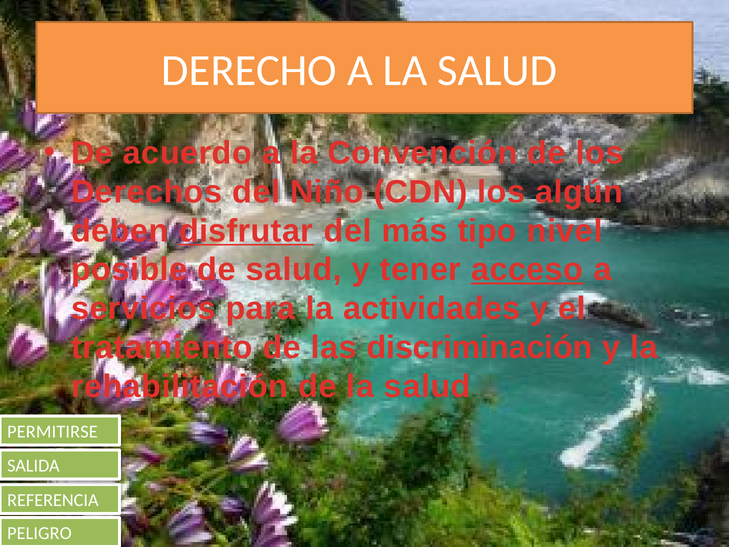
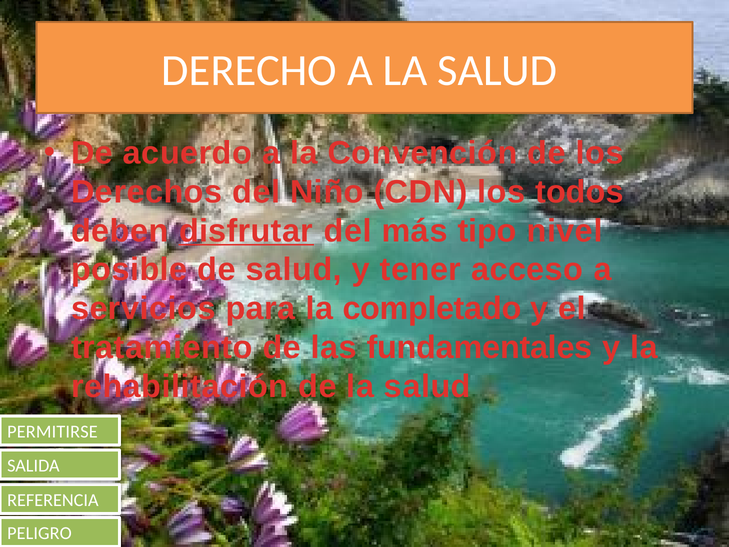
algún: algún -> todos (579, 192)
acceso underline: present -> none (527, 270)
actividades: actividades -> completado (432, 308)
discriminación: discriminación -> fundamentales (480, 347)
